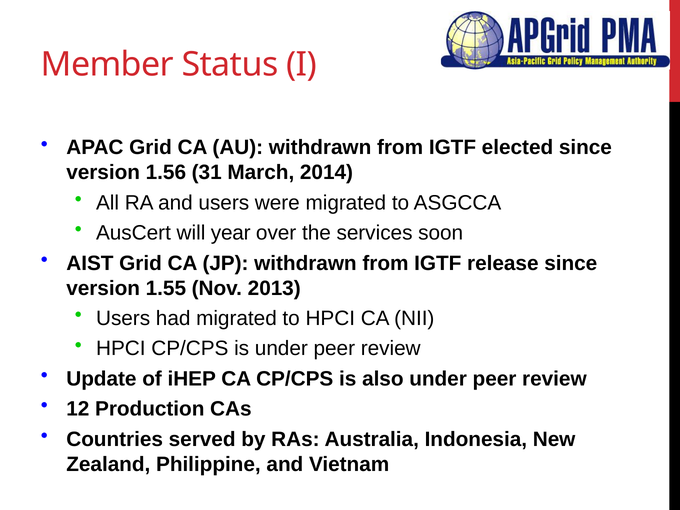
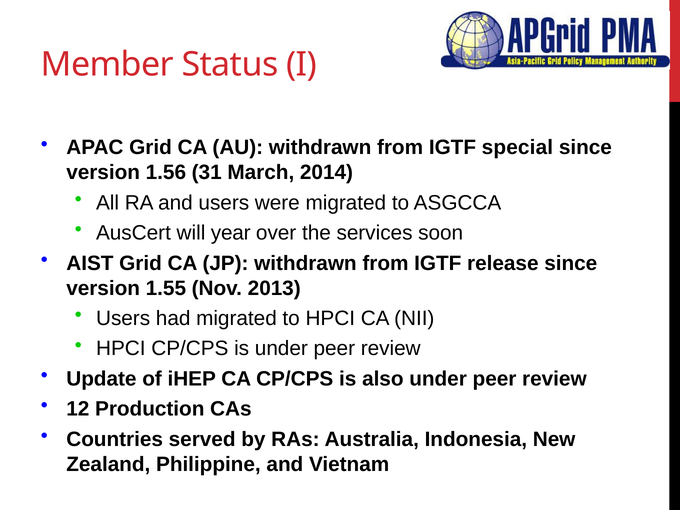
elected: elected -> special (517, 148)
